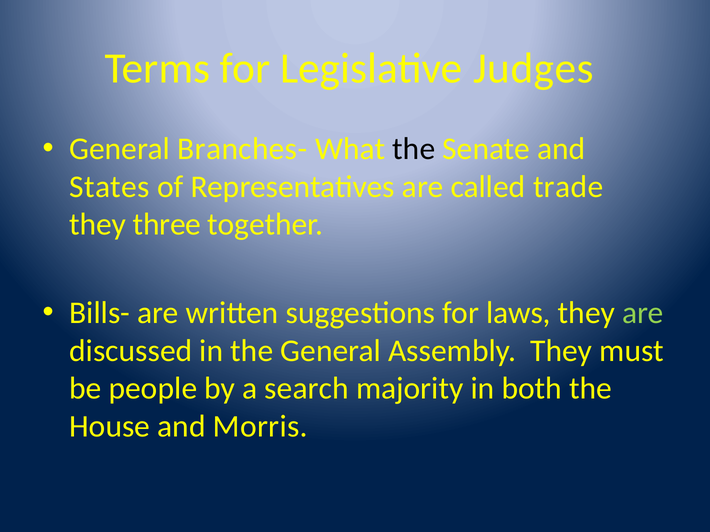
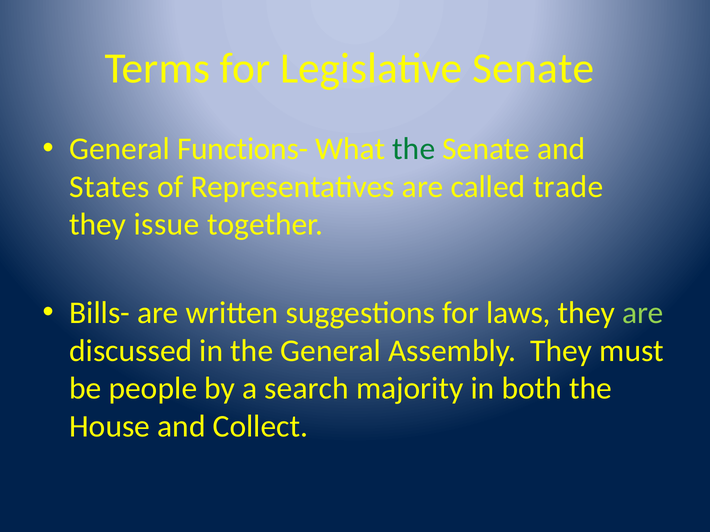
Legislative Judges: Judges -> Senate (533, 69)
Branches-: Branches- -> Functions- (243, 149)
the colour: black -> green (414, 149)
three: three -> issue (167, 225)
Morris: Morris -> Collect (260, 427)
